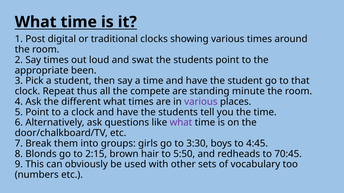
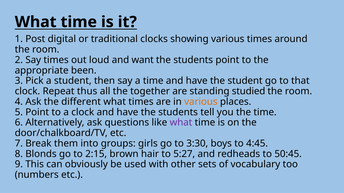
swat: swat -> want (143, 60)
compete: compete -> together (150, 91)
minute: minute -> studied (249, 91)
various colour: purple -> orange (201, 102)
5:50: 5:50 -> 5:27 (184, 154)
70:45: 70:45 -> 50:45 (288, 154)
